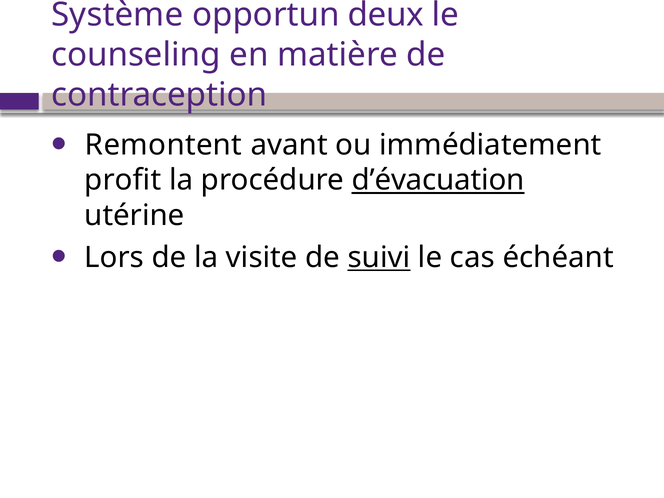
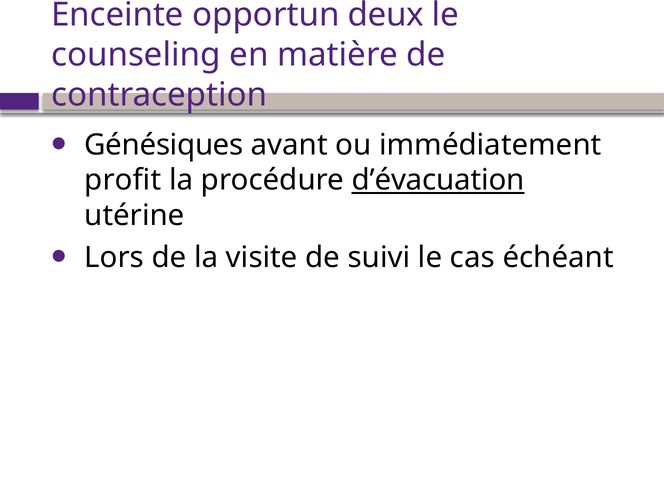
Système: Système -> Enceinte (117, 15)
Remontent: Remontent -> Génésiques (164, 145)
suivi underline: present -> none (379, 258)
